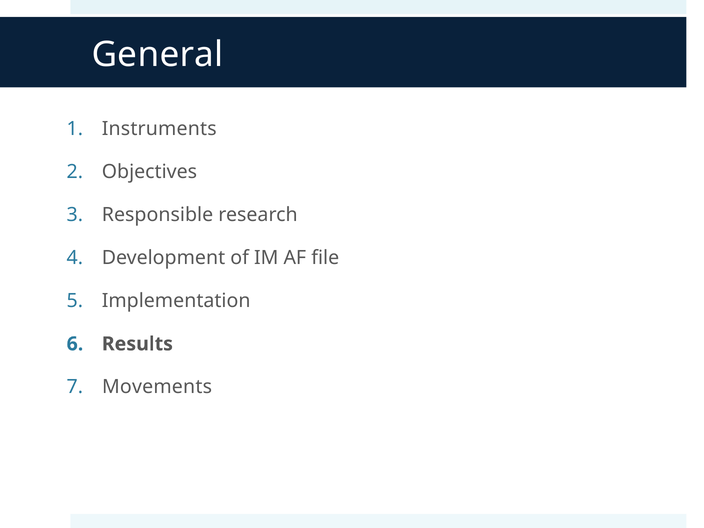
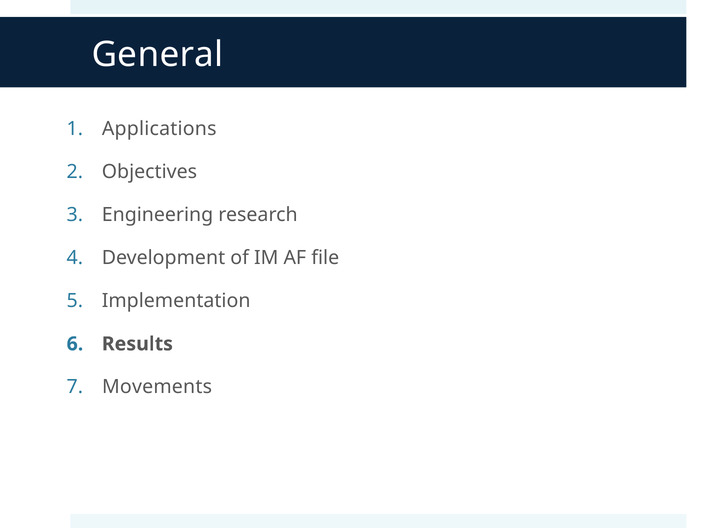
Instruments: Instruments -> Applications (159, 129)
Responsible: Responsible -> Engineering (158, 215)
